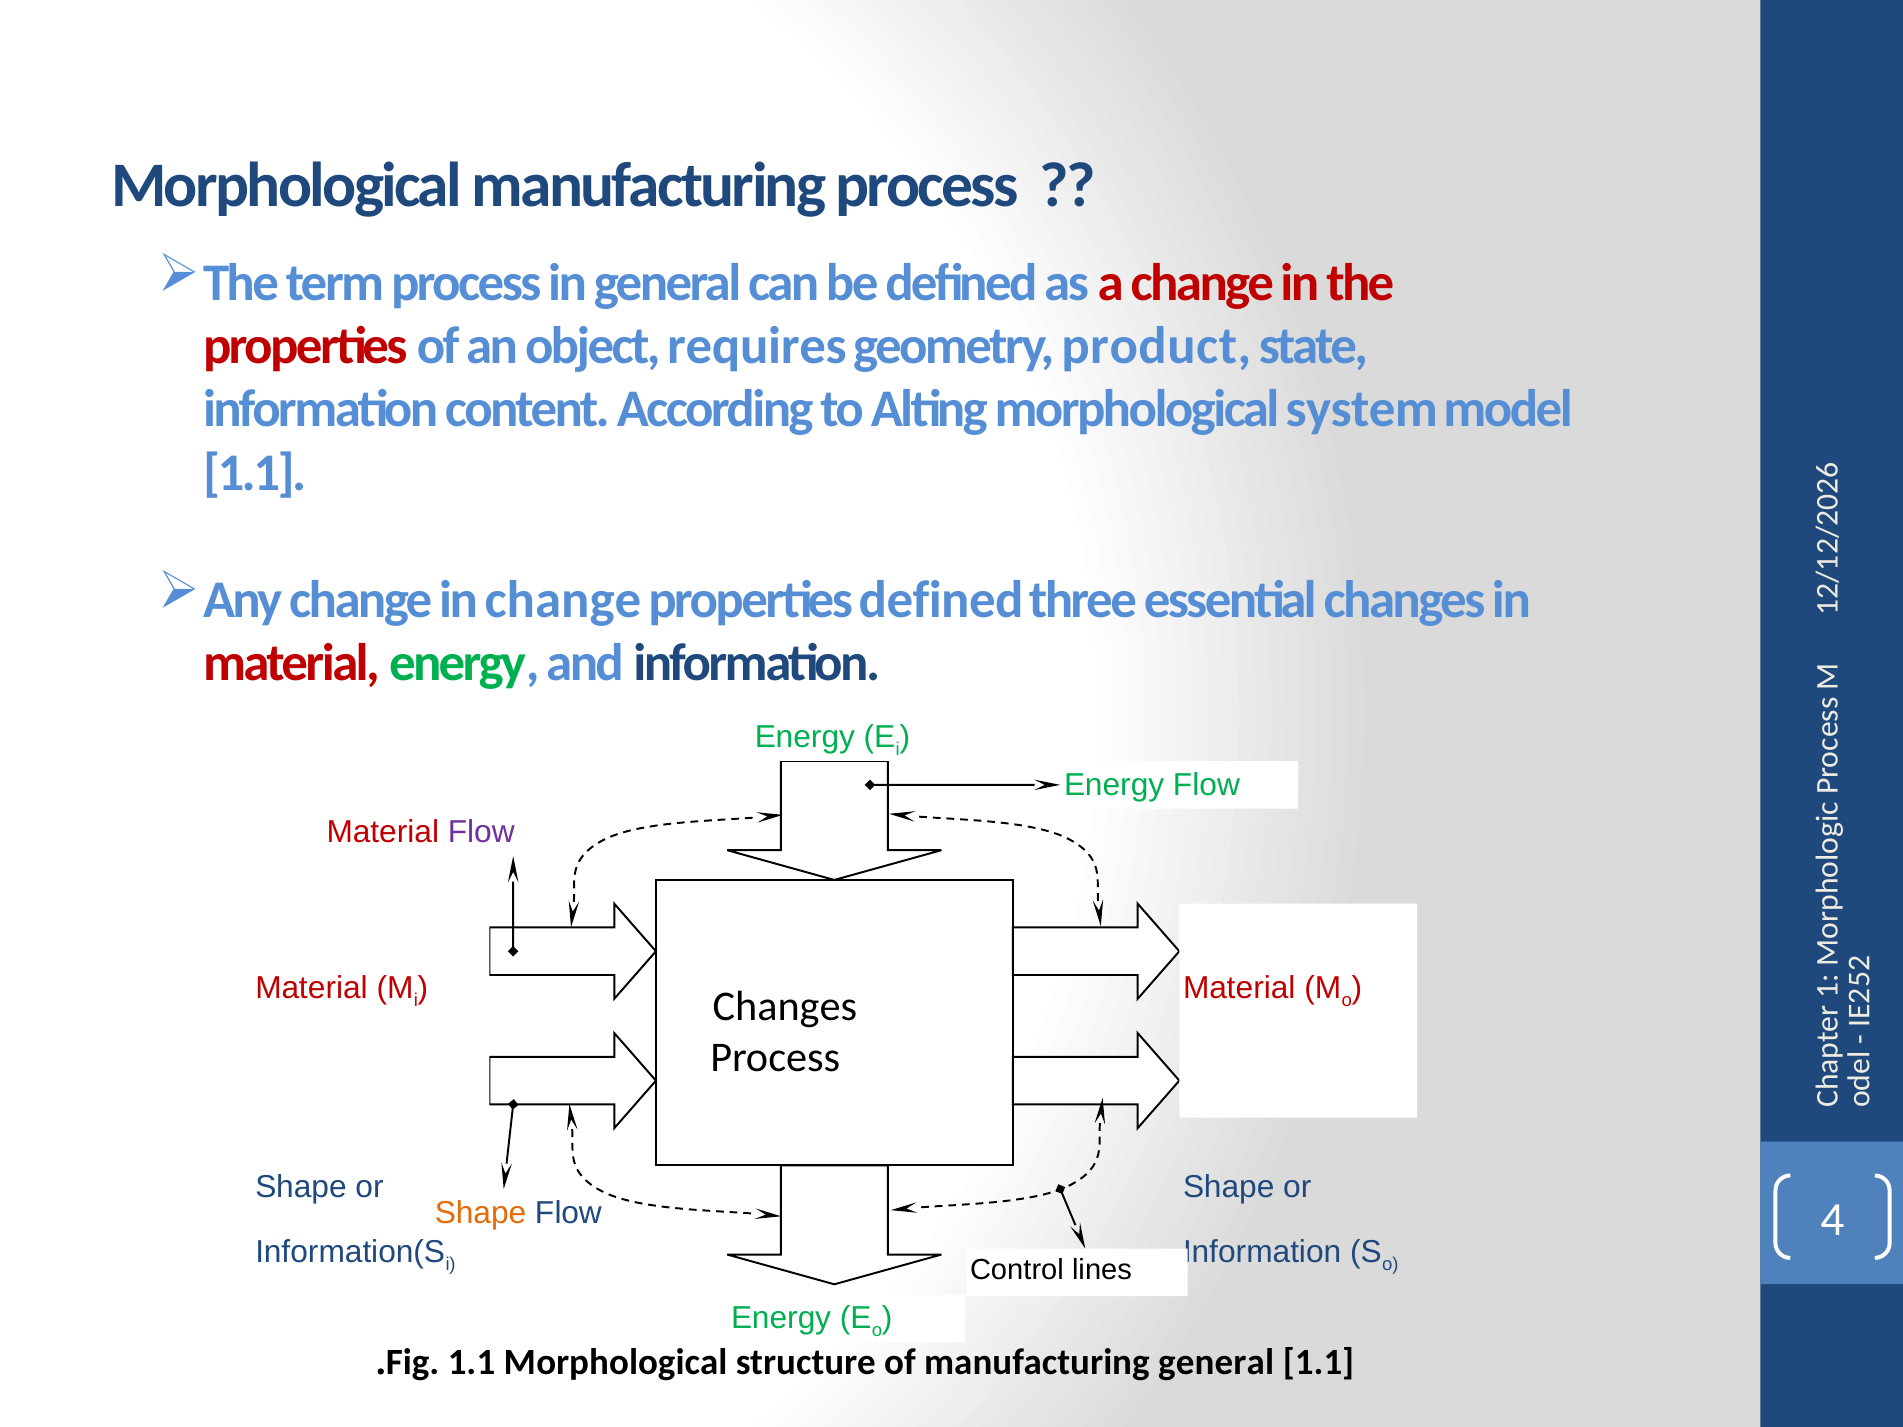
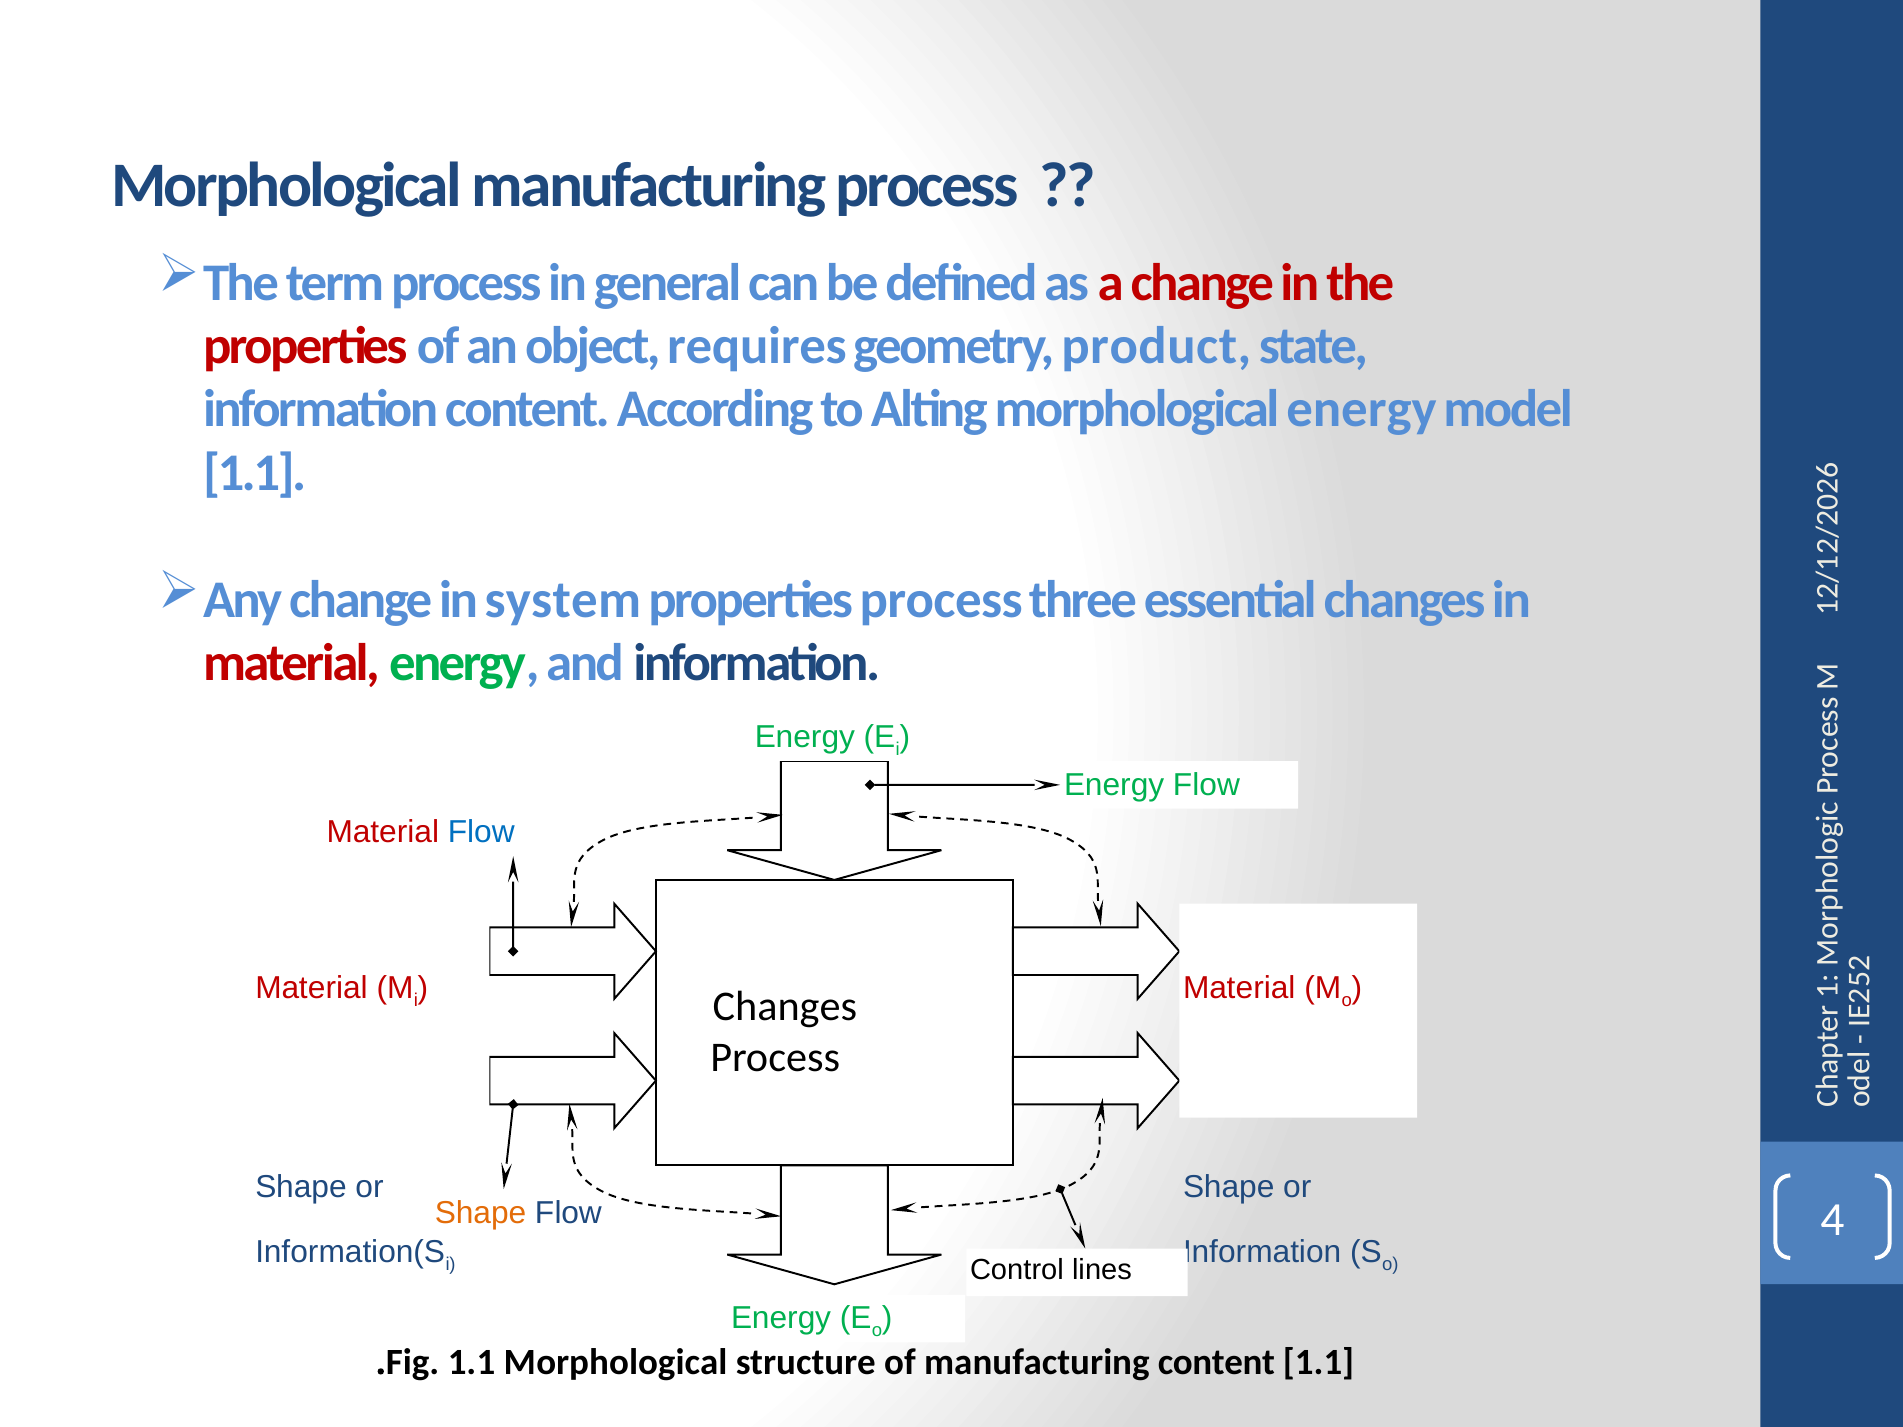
morphological system: system -> energy (1361, 410)
in change: change -> system (563, 600)
properties defined: defined -> process (941, 600)
Flow colour: purple -> blue (481, 832)
manufacturing general: general -> content (1216, 1362)
